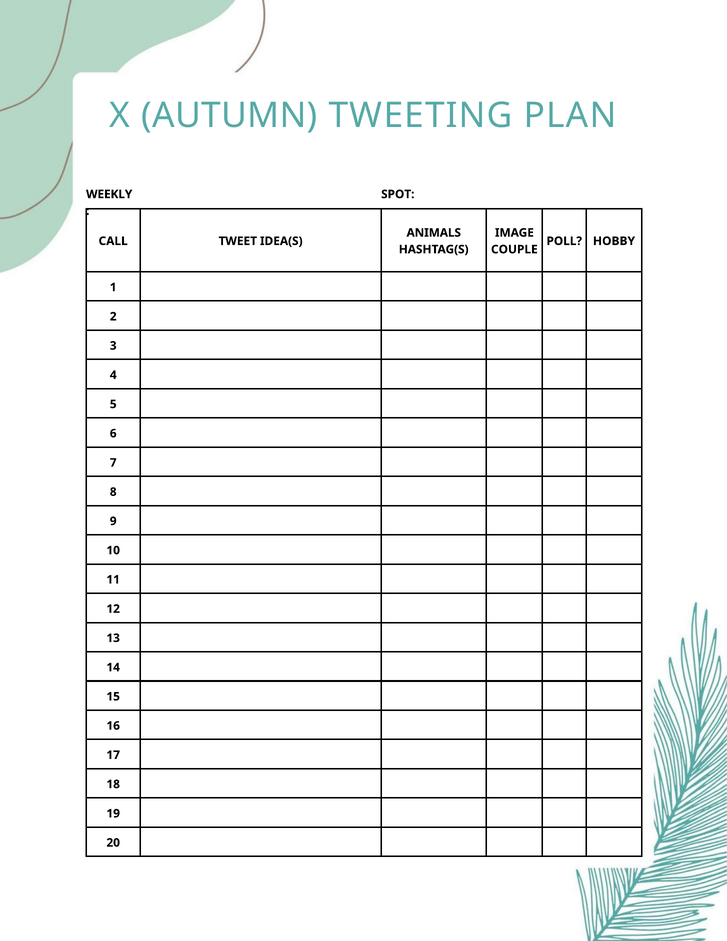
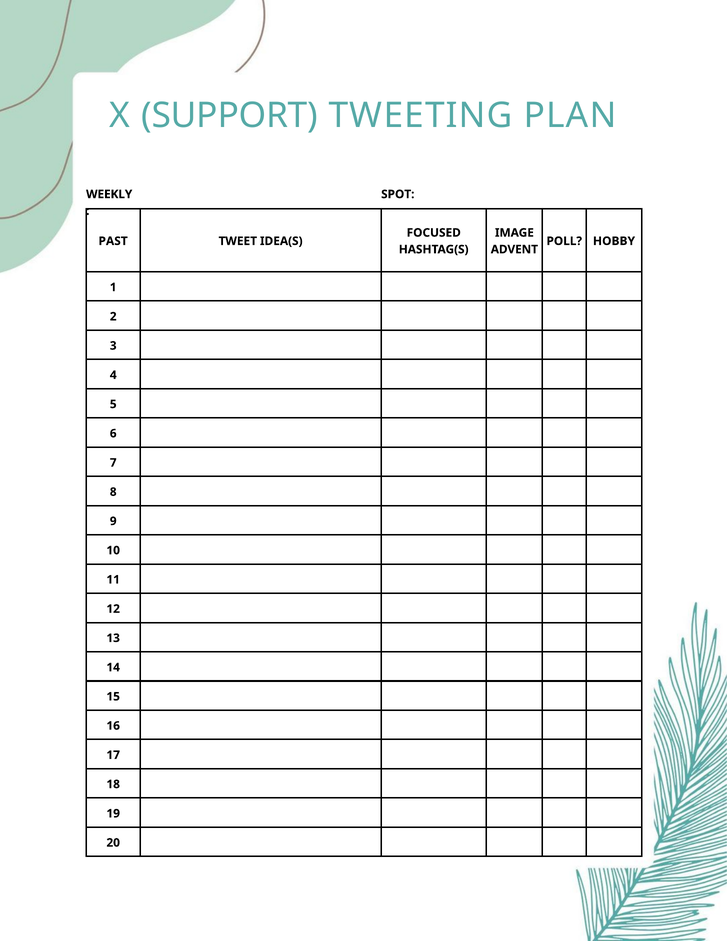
AUTUMN: AUTUMN -> SUPPORT (230, 116)
ANIMALS: ANIMALS -> FOCUSED (434, 233)
CALL: CALL -> PAST (113, 241)
COUPLE: COUPLE -> ADVENT (514, 249)
